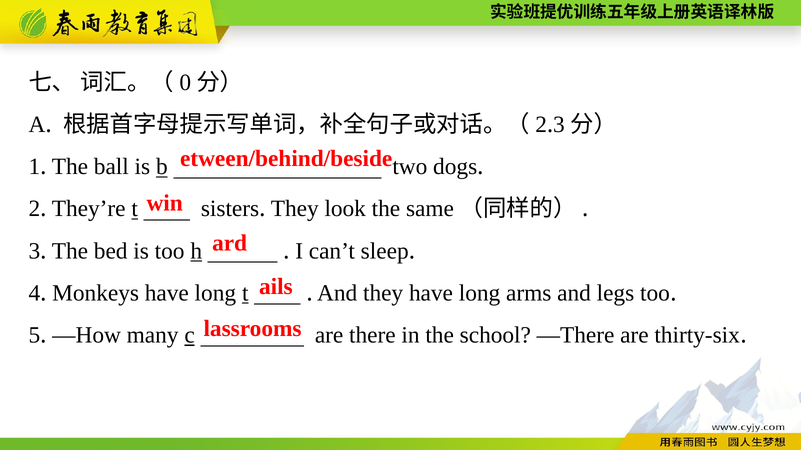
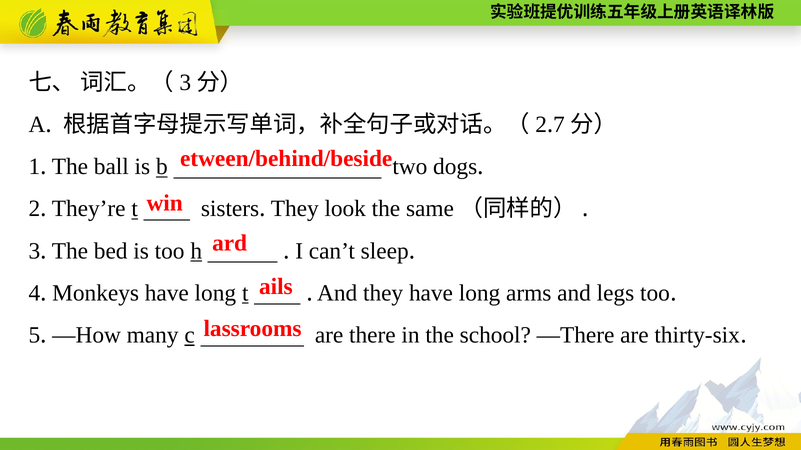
0: 0 -> 3 (185, 83)
3: 3 -> 7 (559, 125)
